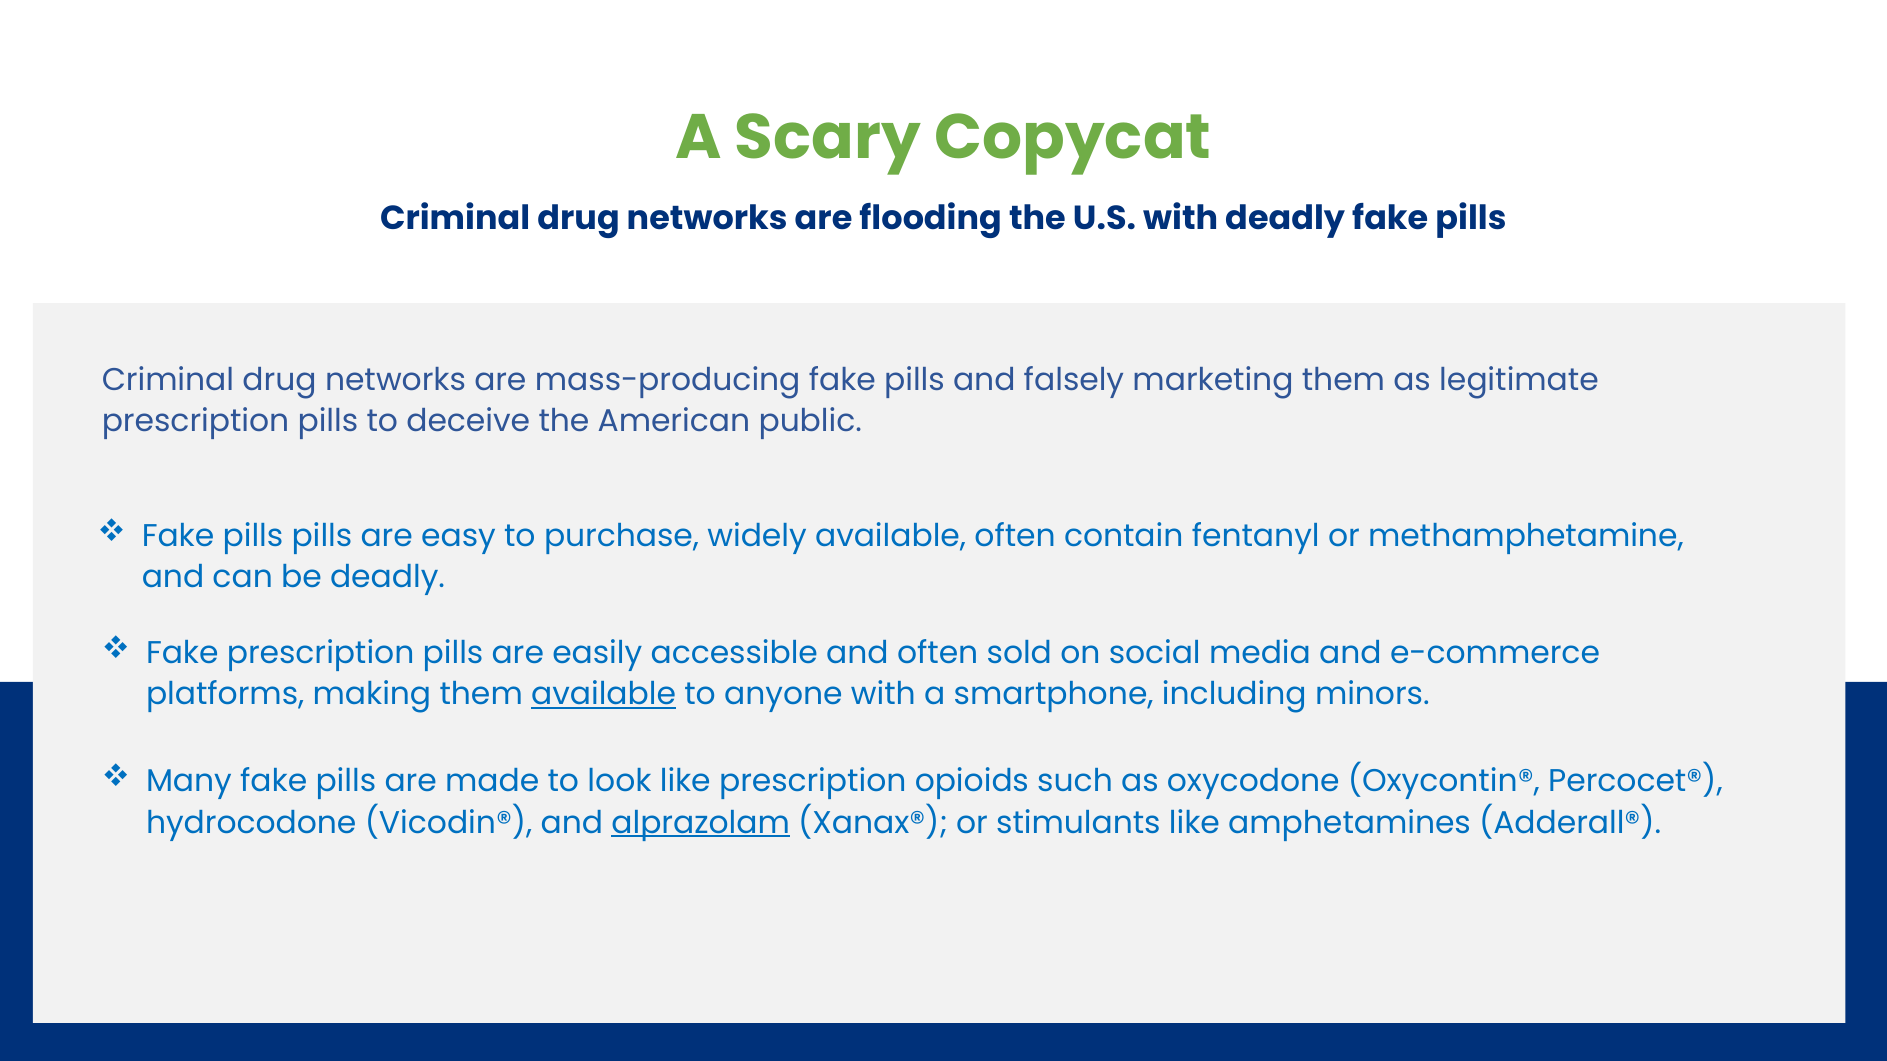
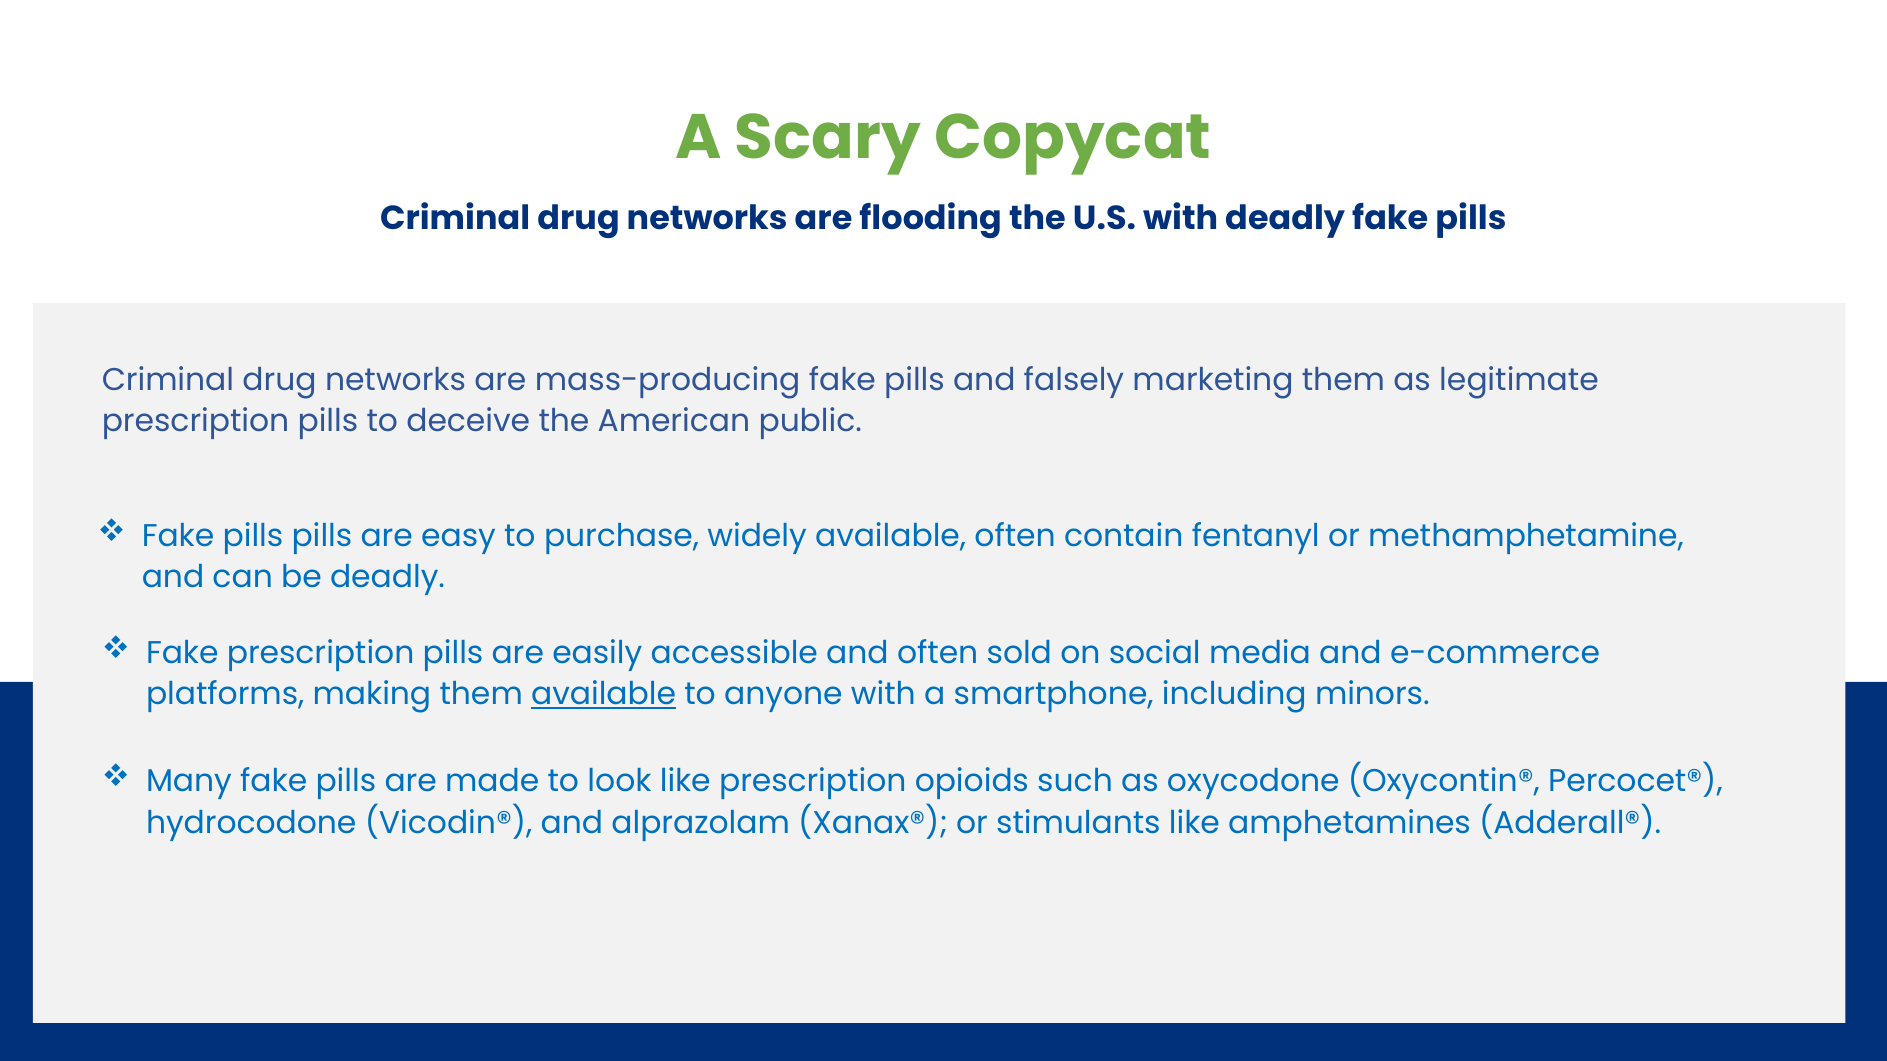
alprazolam underline: present -> none (701, 823)
